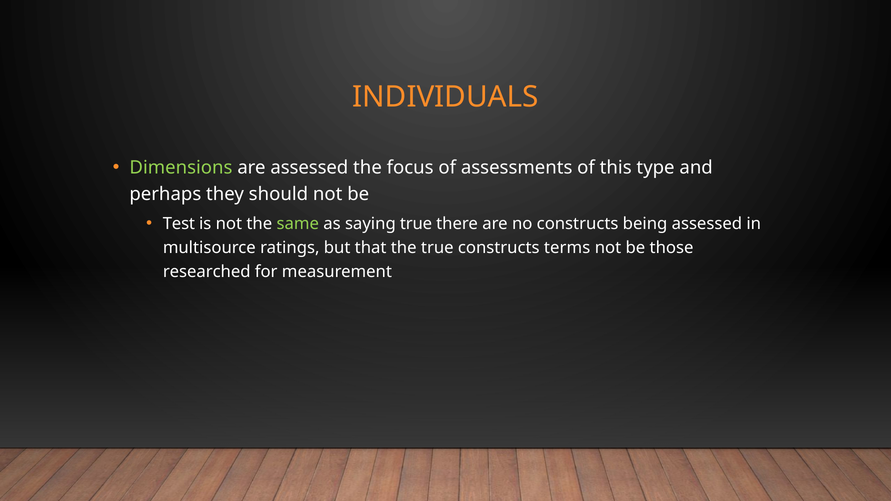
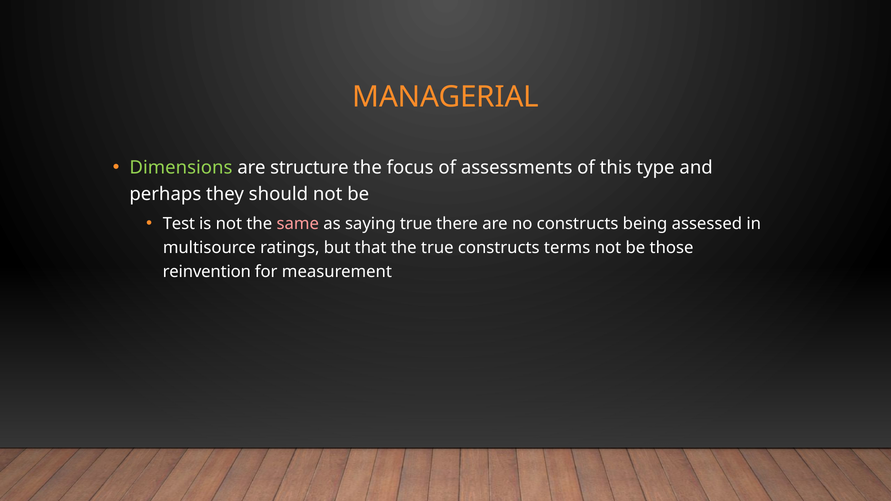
INDIVIDUALS: INDIVIDUALS -> MANAGERIAL (446, 97)
are assessed: assessed -> structure (309, 168)
same colour: light green -> pink (298, 224)
researched: researched -> reinvention (207, 272)
